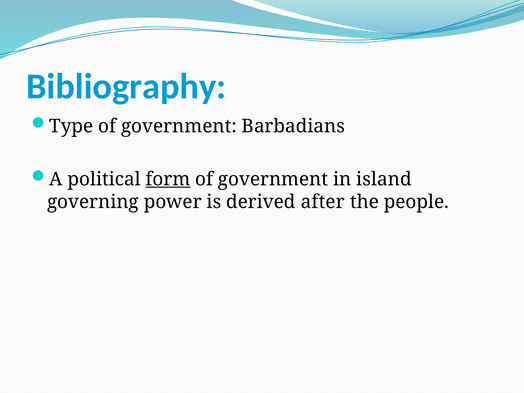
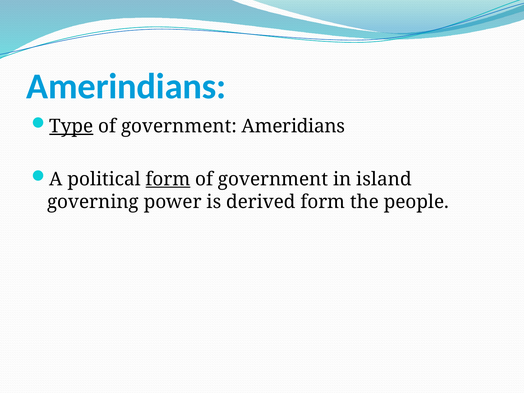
Bibliography: Bibliography -> Amerindians (126, 87)
Type underline: none -> present (71, 126)
Barbadians: Barbadians -> Ameridians (293, 126)
derived after: after -> form (323, 202)
